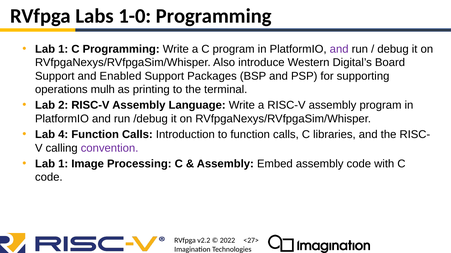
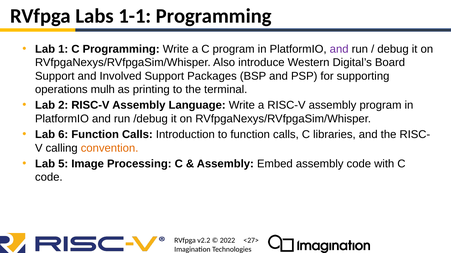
1-0: 1-0 -> 1-1 (135, 16)
Enabled: Enabled -> Involved (121, 76)
4: 4 -> 6 (63, 135)
convention colour: purple -> orange (110, 148)
1: 1 -> 5 (63, 164)
